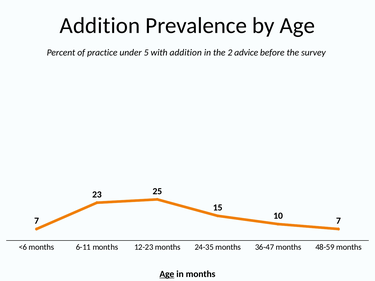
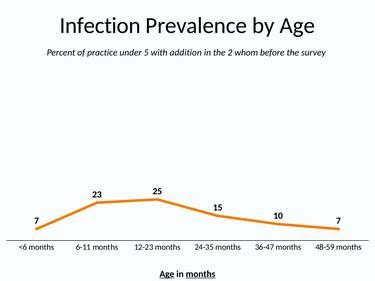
Addition: Addition -> Infection (100, 26)
advice: advice -> whom (246, 52)
months underline: none -> present (201, 274)
